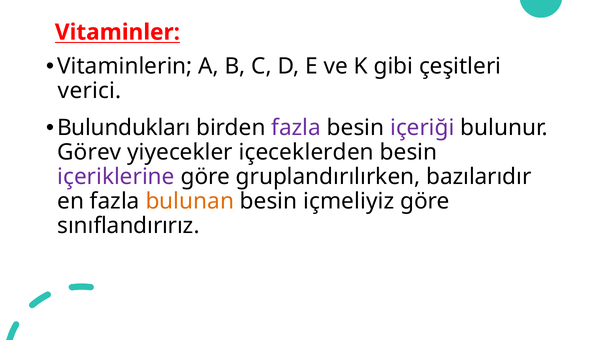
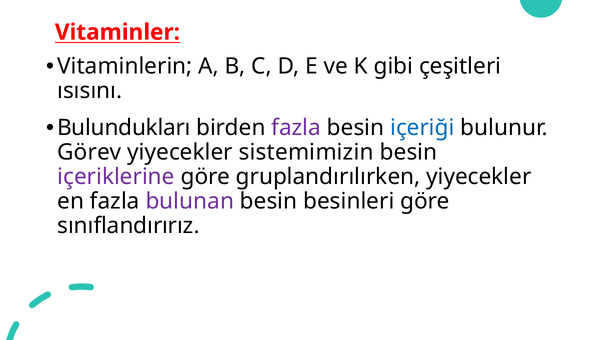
verici: verici -> ısısını (90, 91)
içeriği colour: purple -> blue (422, 128)
içeceklerden: içeceklerden -> sistemimizin (306, 152)
gruplandırılırken bazılarıdır: bazılarıdır -> yiyecekler (479, 177)
bulunan colour: orange -> purple (190, 201)
içmeliyiz: içmeliyiz -> besinleri (349, 201)
